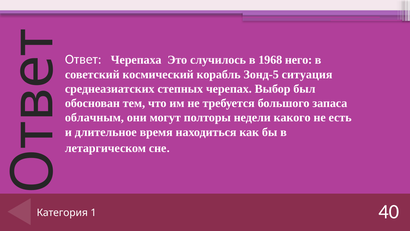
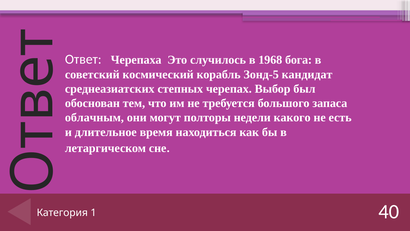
него: него -> бога (299, 60)
ситуация: ситуация -> кандидат (307, 74)
